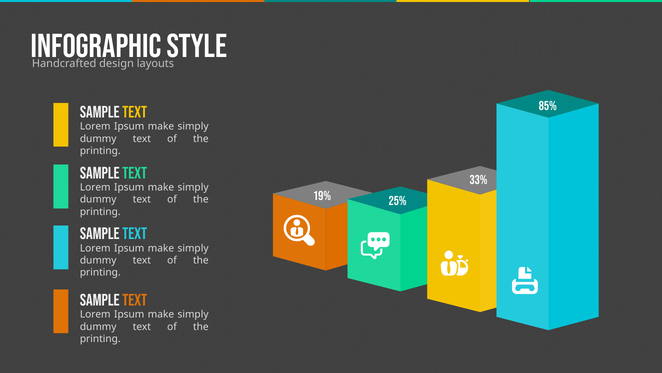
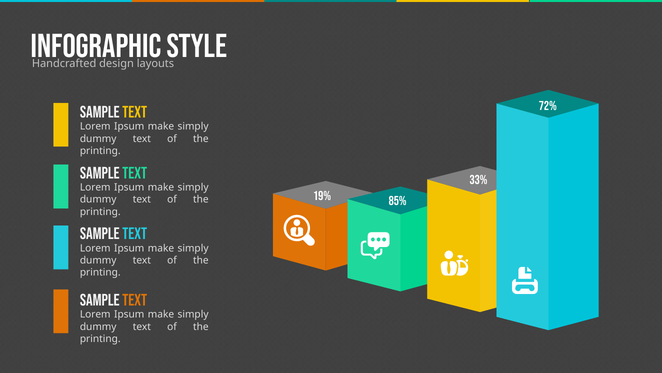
85%: 85% -> 72% (548, 106)
25%: 25% -> 85% (398, 201)
